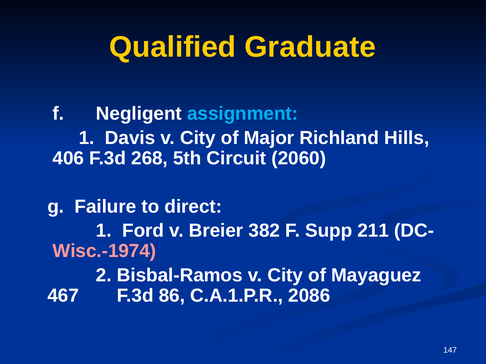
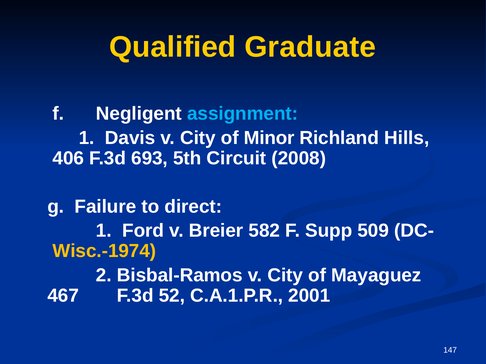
Major: Major -> Minor (269, 138)
268: 268 -> 693 (150, 158)
2060: 2060 -> 2008 (299, 158)
382: 382 -> 582 (264, 231)
211: 211 -> 509 (373, 231)
Wisc.-1974 colour: pink -> yellow (104, 251)
86: 86 -> 52 (172, 296)
2086: 2086 -> 2001 (309, 296)
